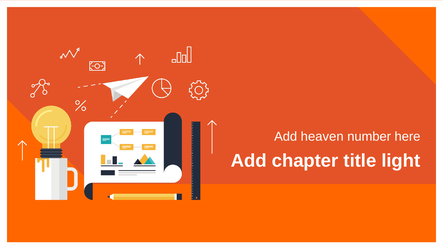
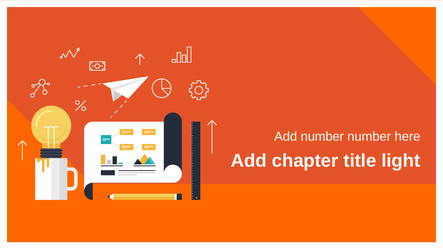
Add heaven: heaven -> number (322, 137)
